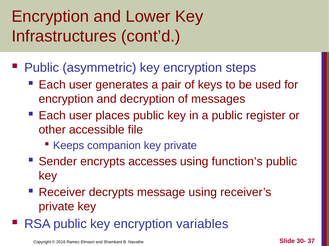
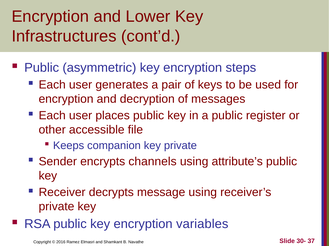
accesses: accesses -> channels (153, 162)
function’s: function’s -> attribute’s (237, 162)
